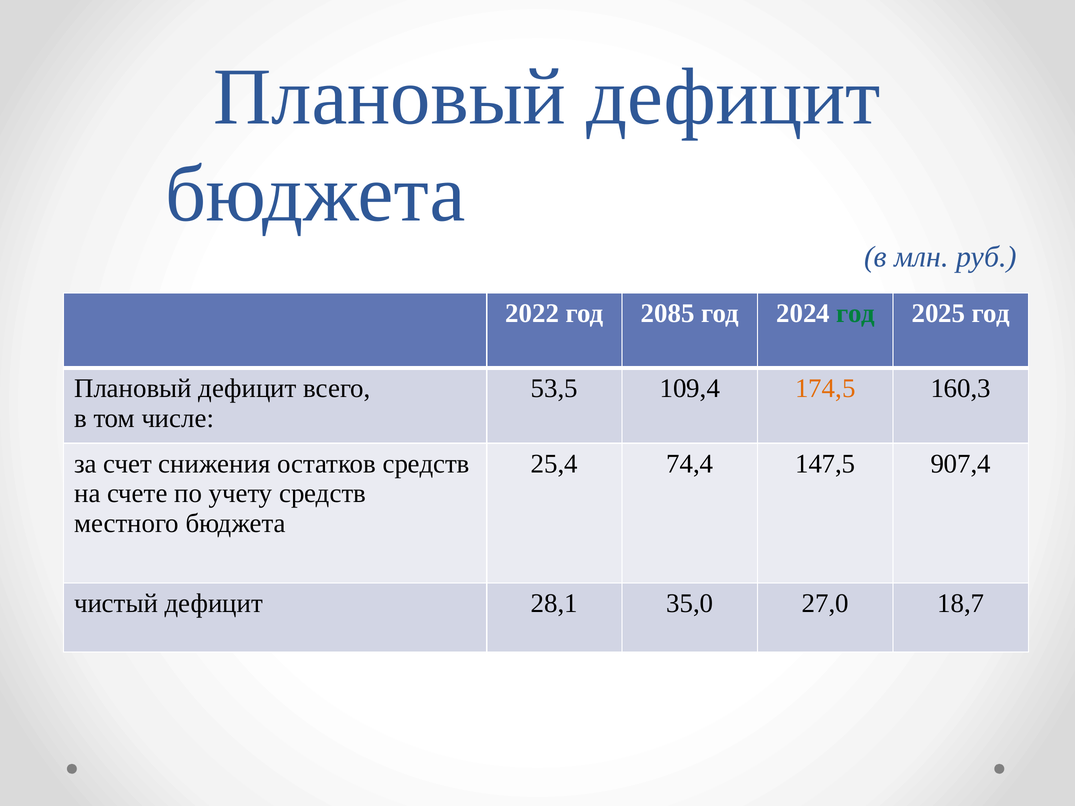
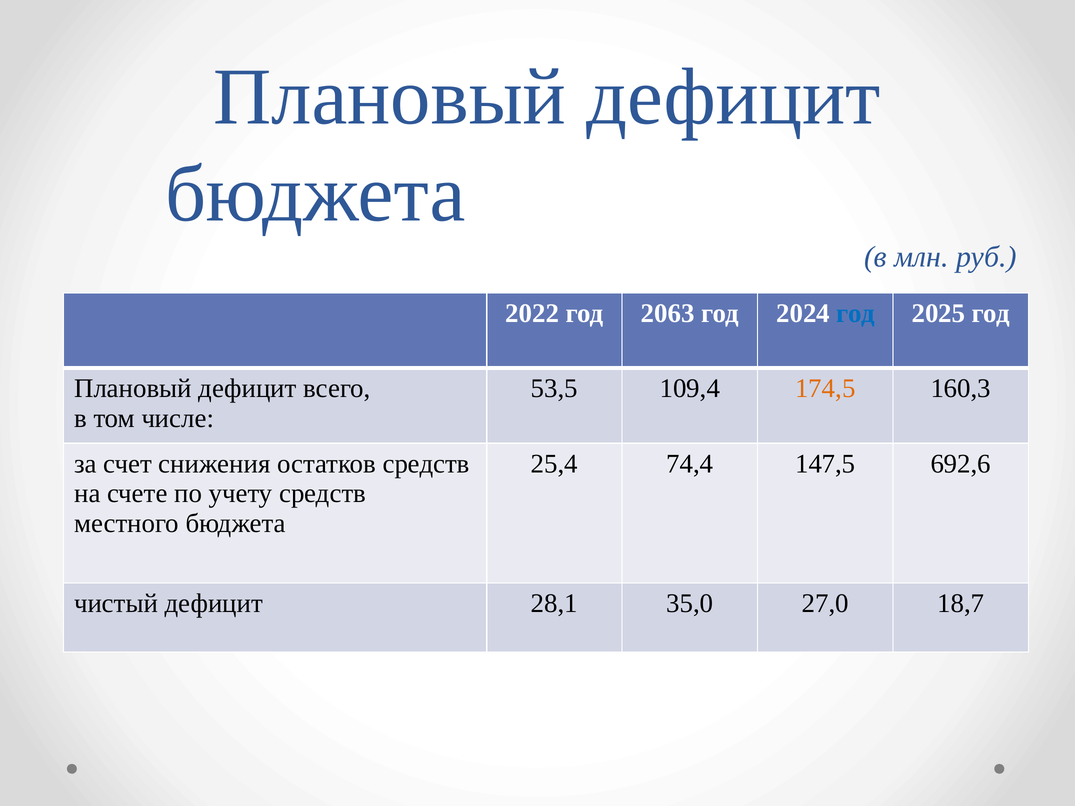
2085: 2085 -> 2063 (668, 314)
год colour: green -> blue (855, 314)
907,4: 907,4 -> 692,6 (961, 464)
